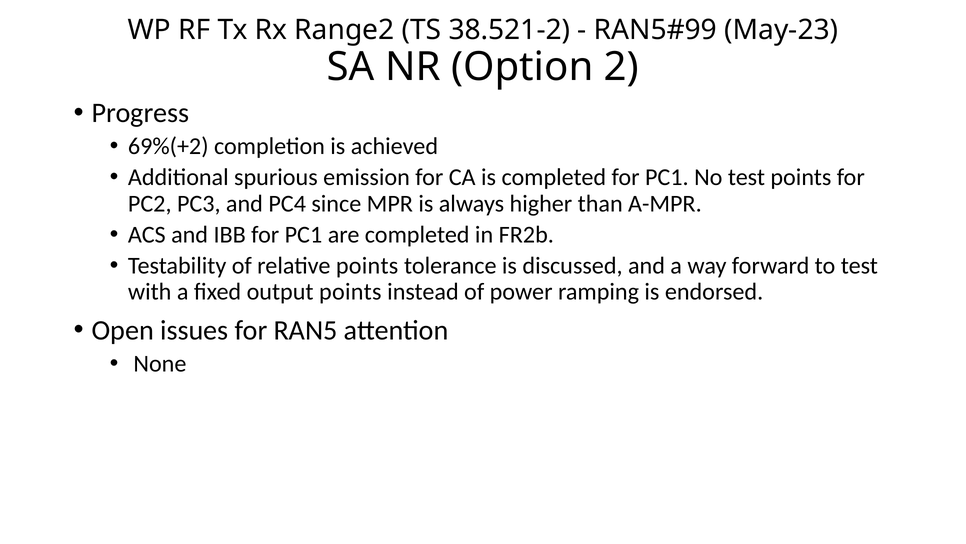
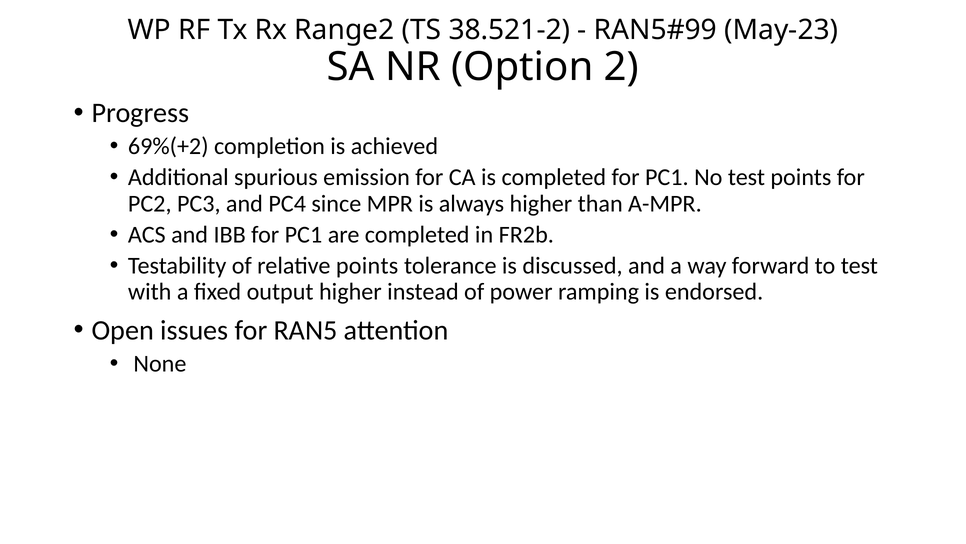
output points: points -> higher (350, 292)
